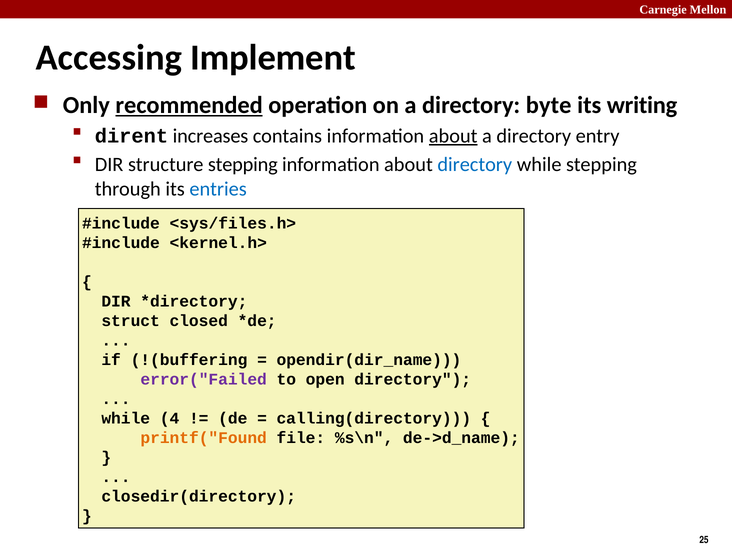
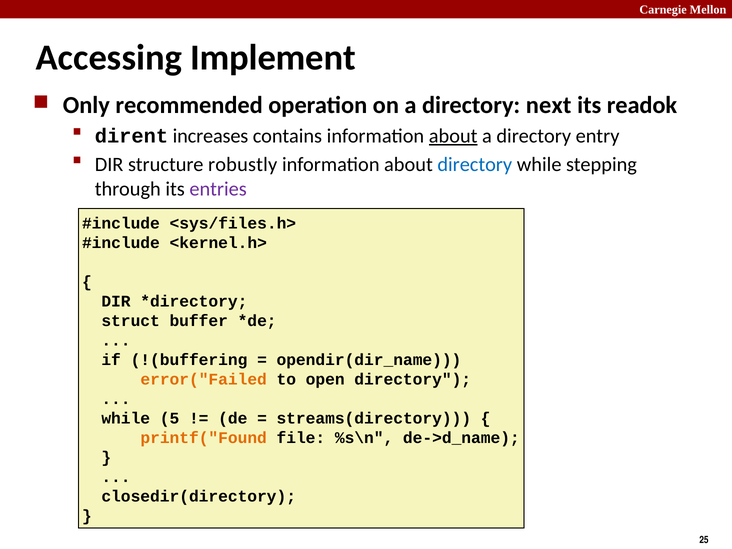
recommended underline: present -> none (189, 105)
byte: byte -> next (549, 105)
writing: writing -> readok (642, 105)
structure stepping: stepping -> robustly (243, 164)
entries colour: blue -> purple (218, 189)
closed: closed -> buffer (199, 321)
error("Failed colour: purple -> orange (204, 379)
4: 4 -> 5 (170, 418)
calling(directory: calling(directory -> streams(directory (374, 418)
